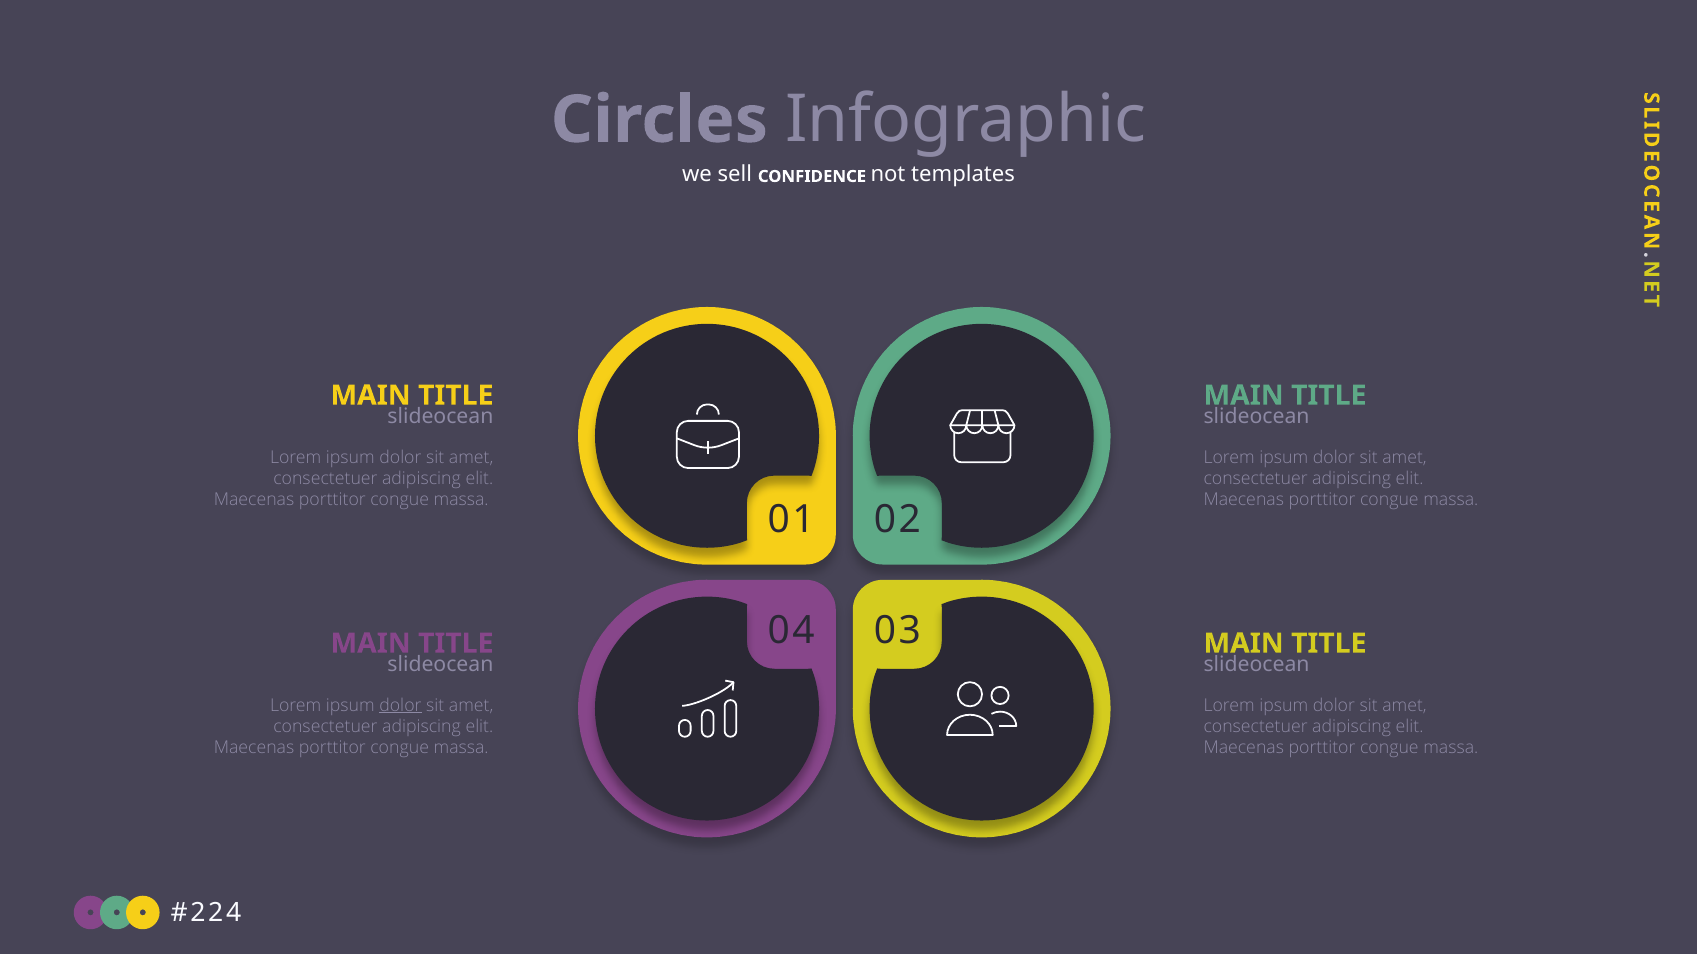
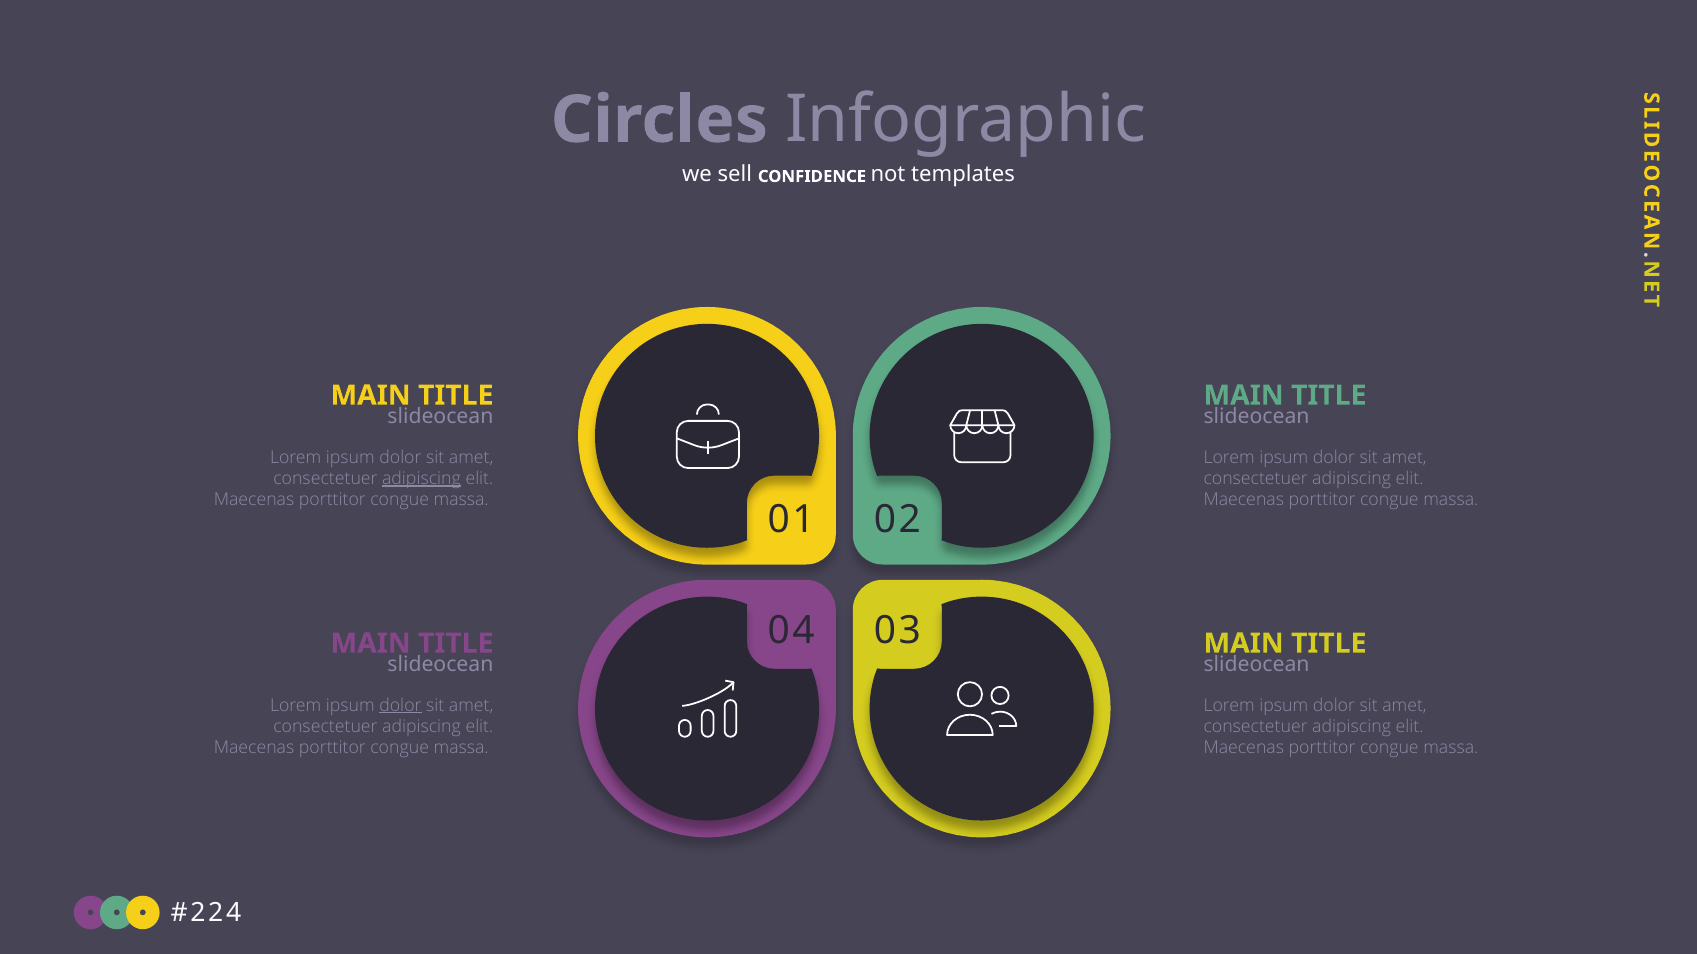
adipiscing underline: none -> present (421, 479)
